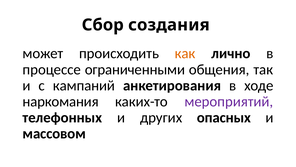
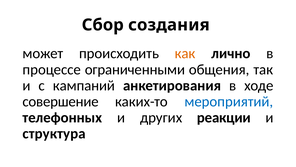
наркомания: наркомания -> совершение (61, 101)
мероприятий colour: purple -> blue (229, 101)
опасных: опасных -> реакции (224, 117)
массовом: массовом -> структура (54, 133)
